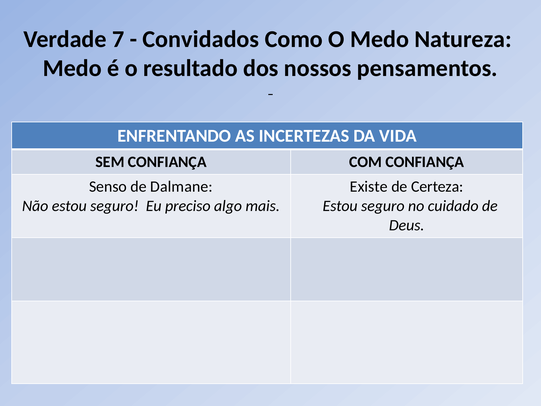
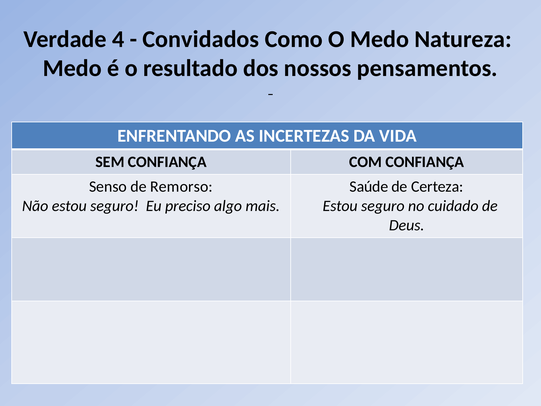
7: 7 -> 4 (118, 39)
Dalmane: Dalmane -> Remorso (182, 187)
Existe: Existe -> Saúde (369, 187)
